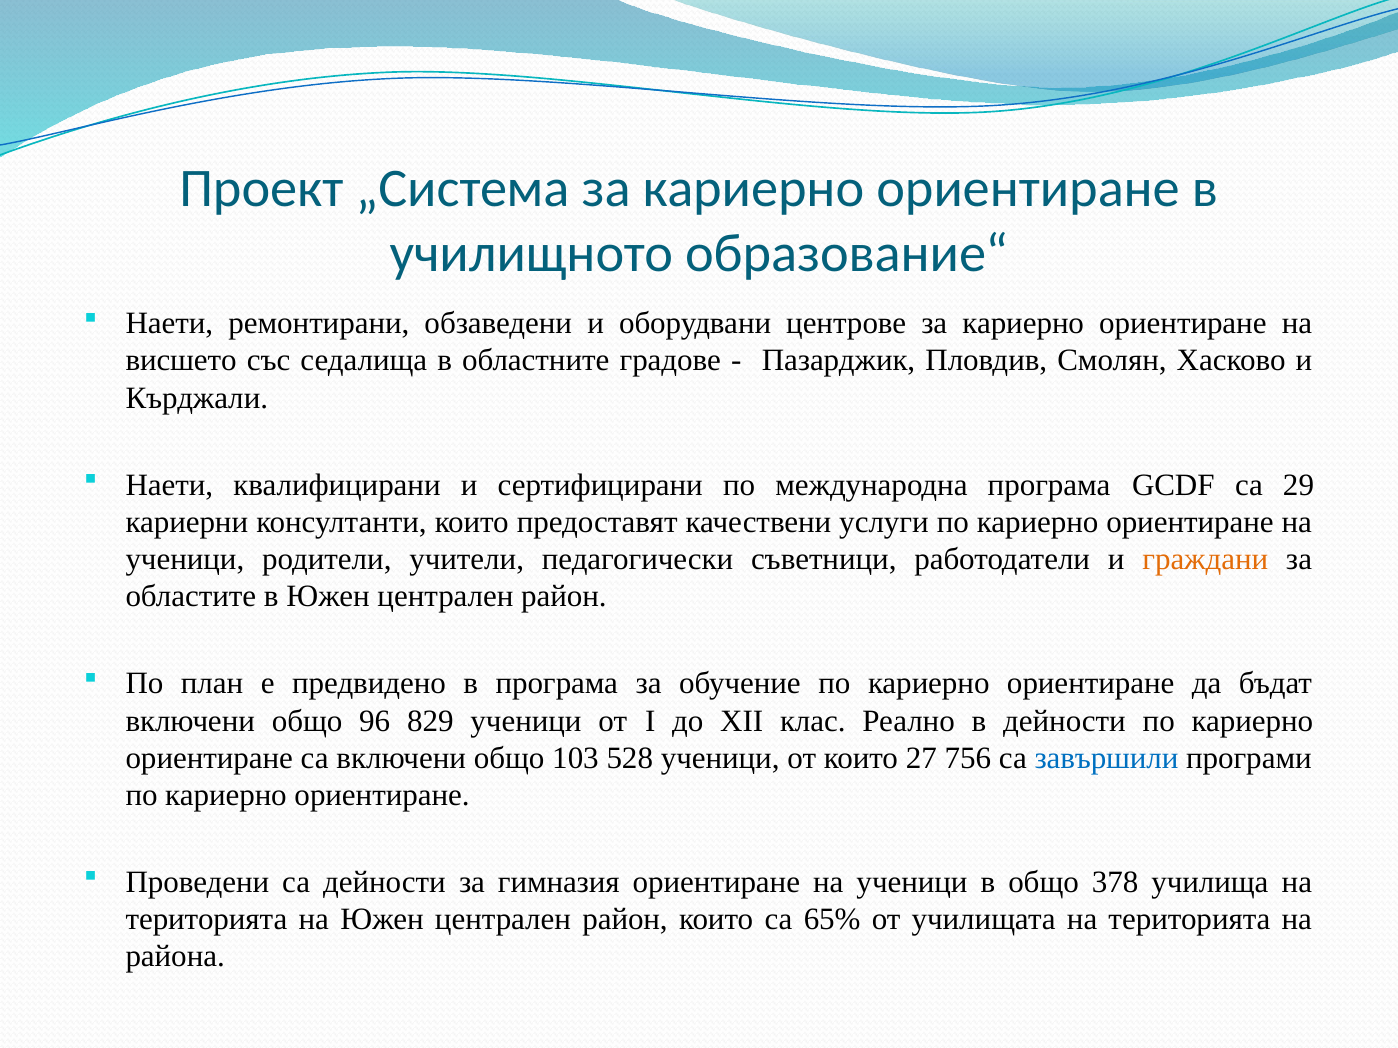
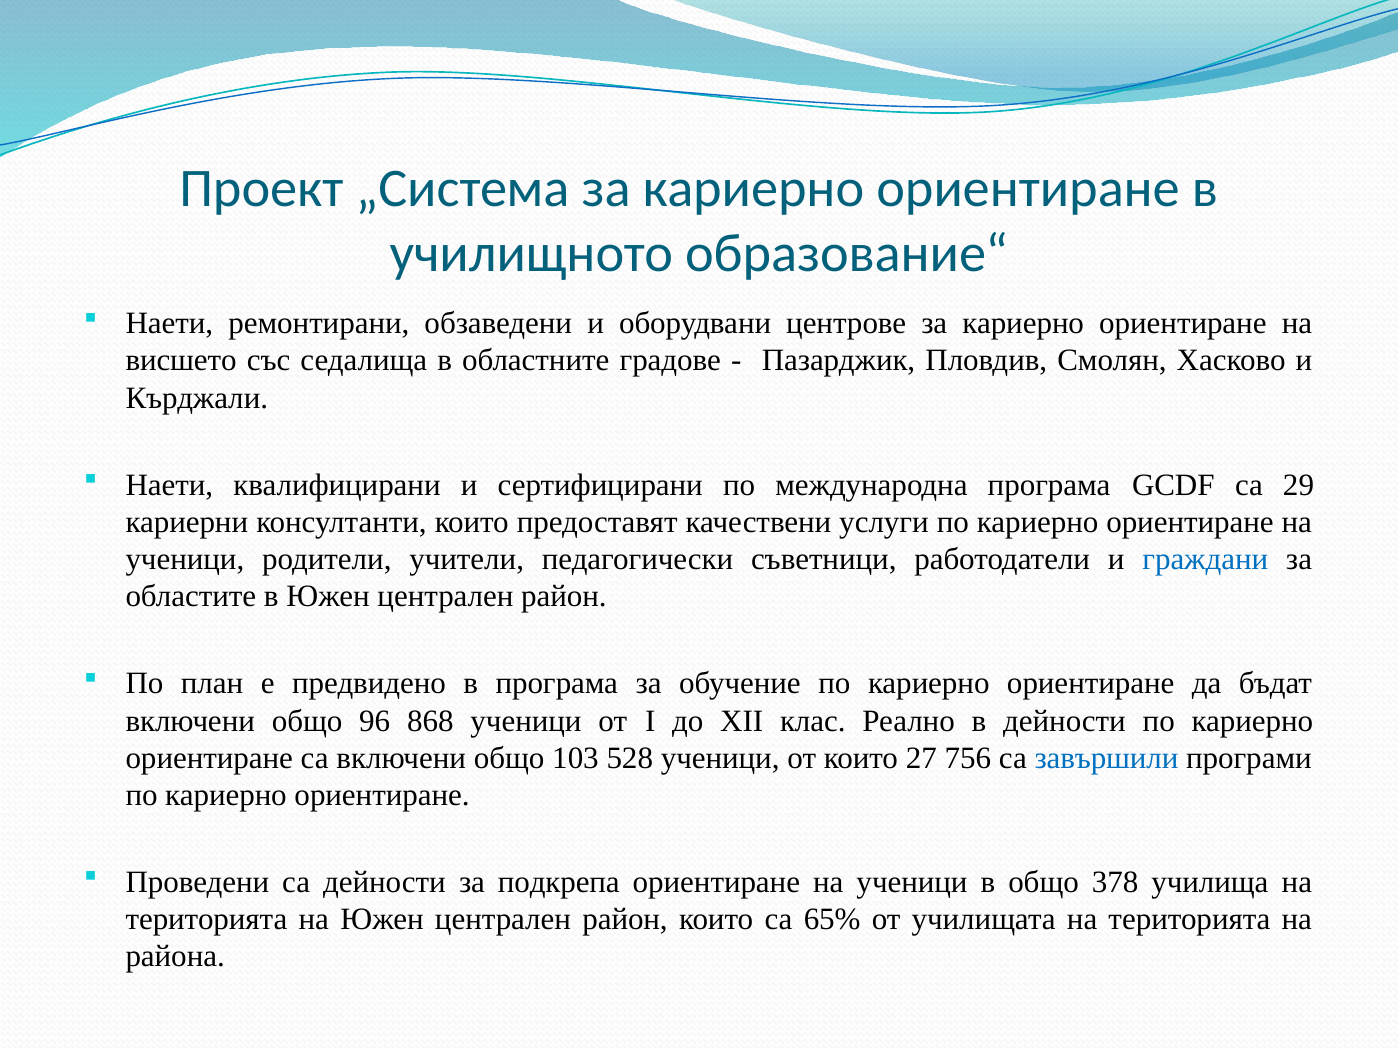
граждани colour: orange -> blue (1205, 560)
829: 829 -> 868 (430, 721)
гимназия: гимназия -> подкрепа (559, 883)
